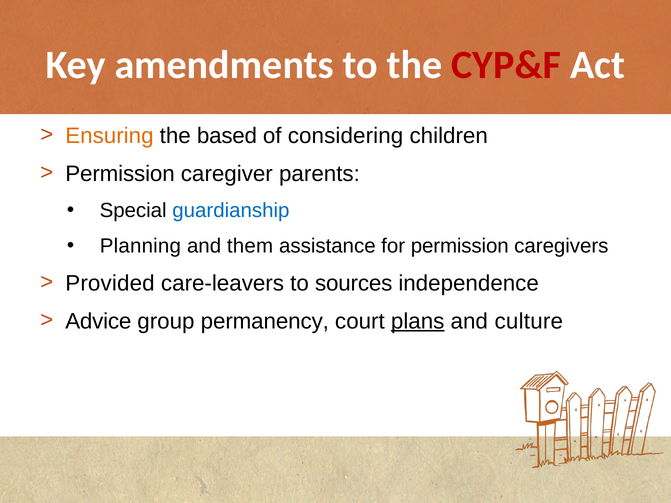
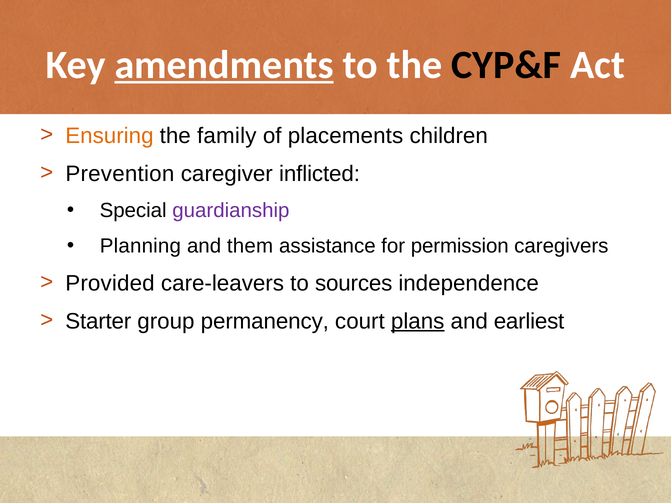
amendments underline: none -> present (224, 65)
CYP&F colour: red -> black (506, 65)
based: based -> family (227, 136)
considering: considering -> placements (346, 136)
Permission: Permission -> Prevention (120, 174)
parents: parents -> inflicted (320, 174)
guardianship colour: blue -> purple (231, 211)
Advice: Advice -> Starter (98, 321)
culture: culture -> earliest (529, 321)
